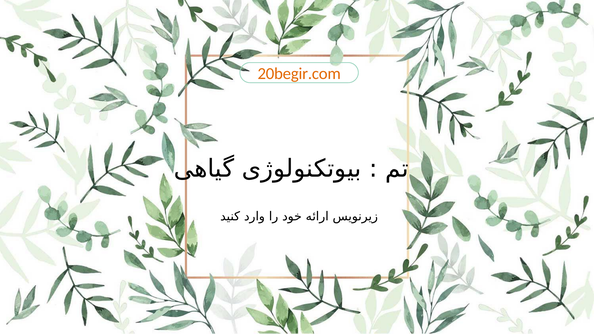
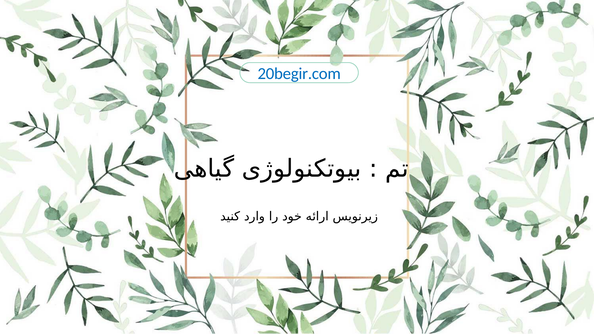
20begir.com colour: orange -> blue (299, 74)
